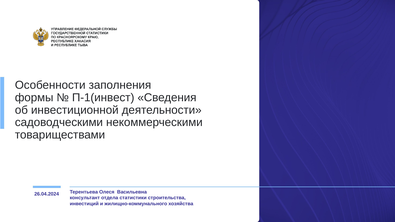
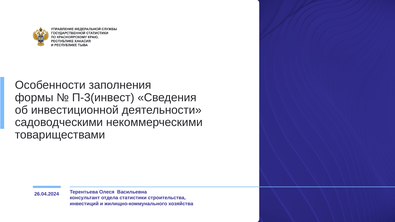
П-1(инвест: П-1(инвест -> П-3(инвест (103, 98)
